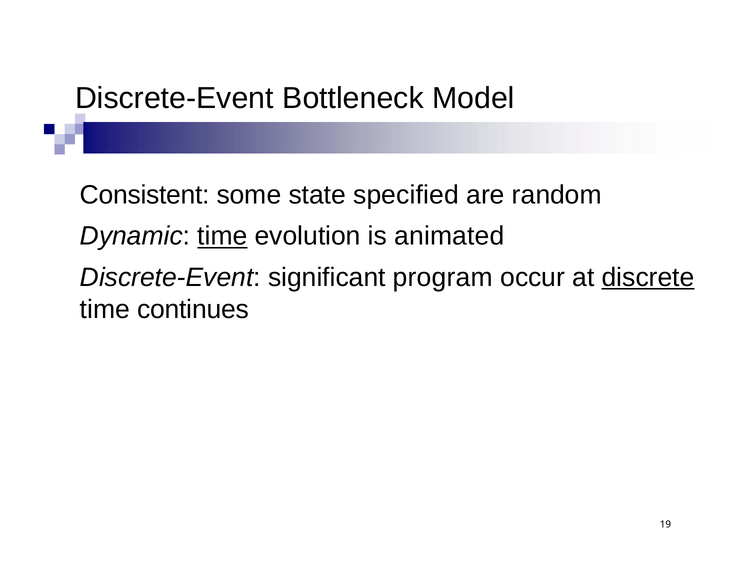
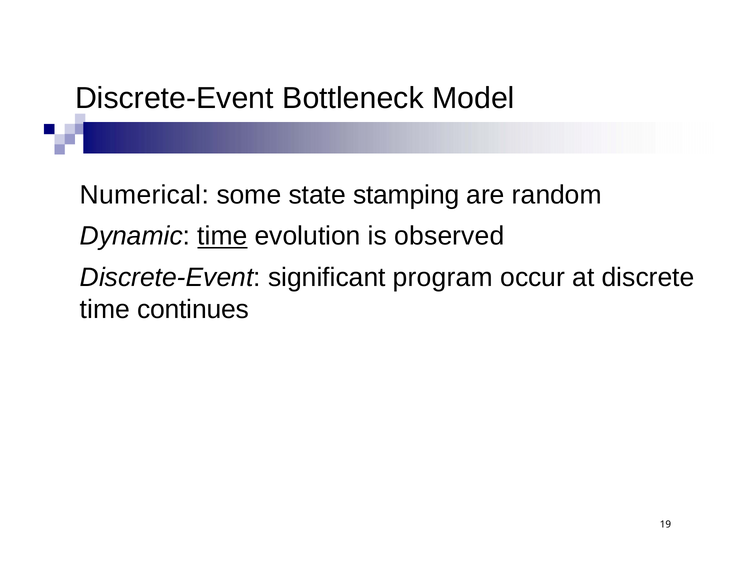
Consistent: Consistent -> Numerical (144, 195)
specified: specified -> stamping (406, 195)
animated: animated -> observed (449, 236)
discrete underline: present -> none (648, 277)
